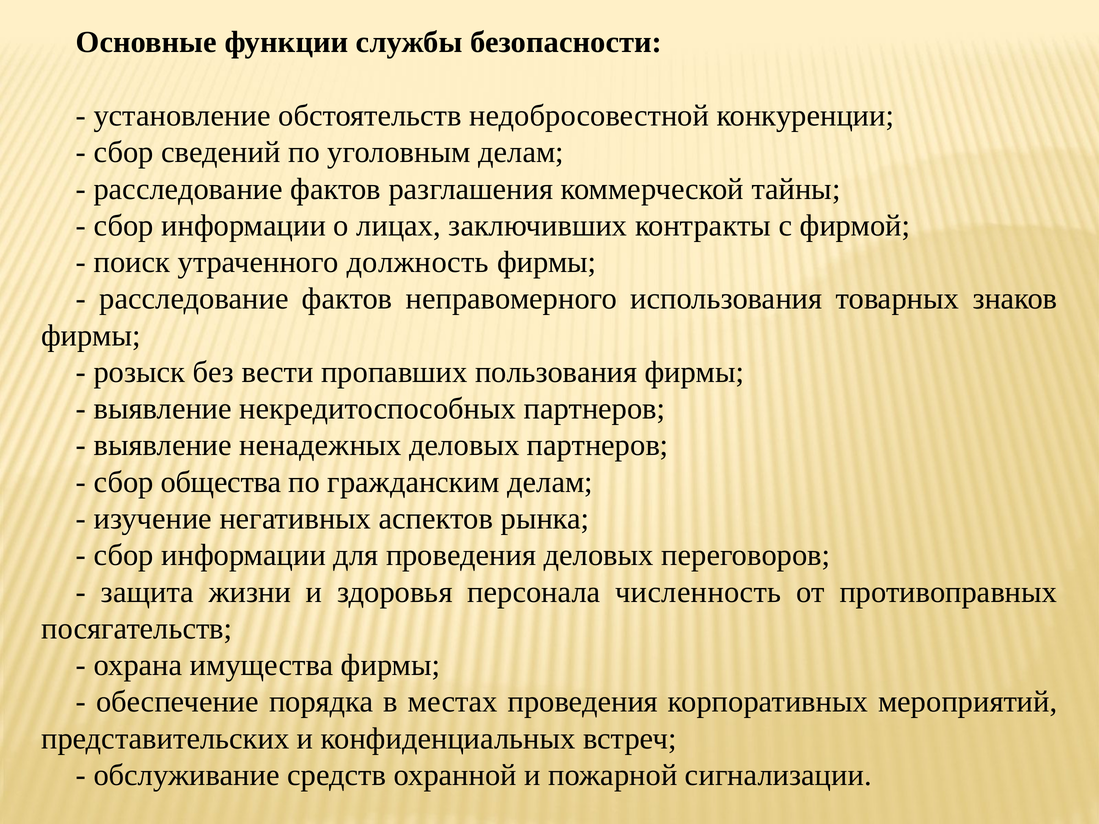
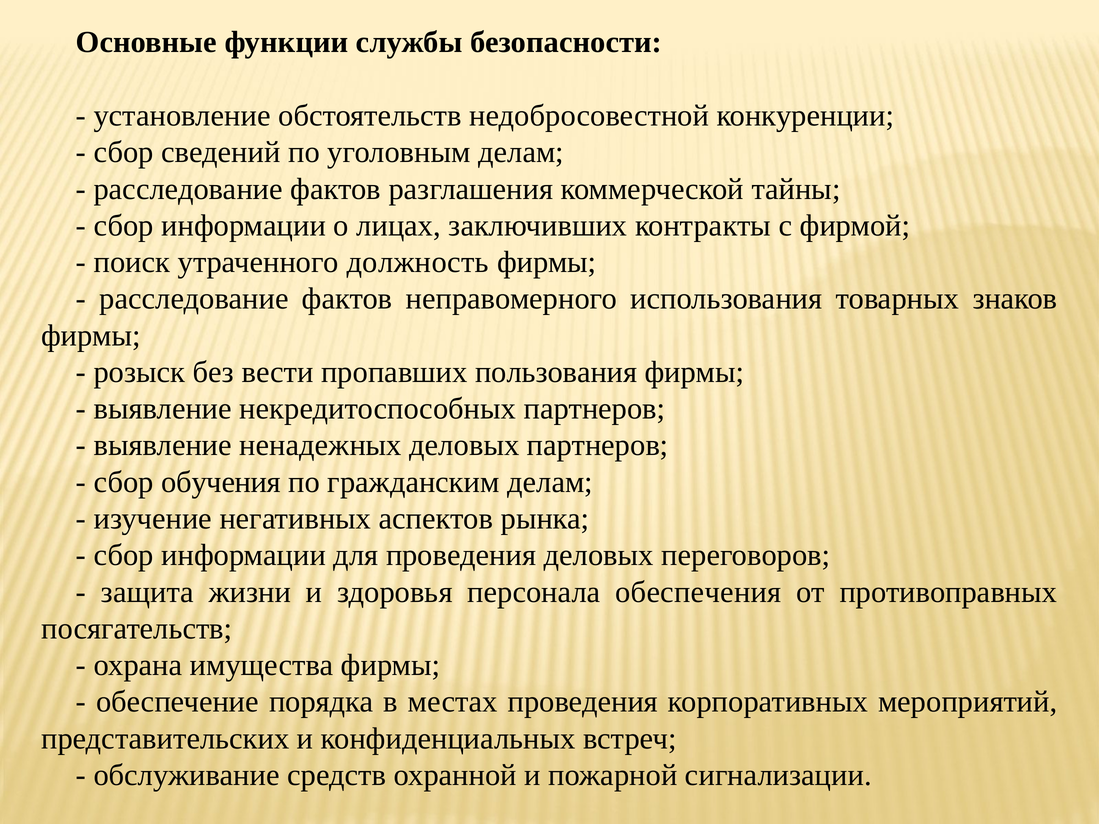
общества: общества -> обучения (221, 482)
численность: численность -> обеспечения (698, 592)
